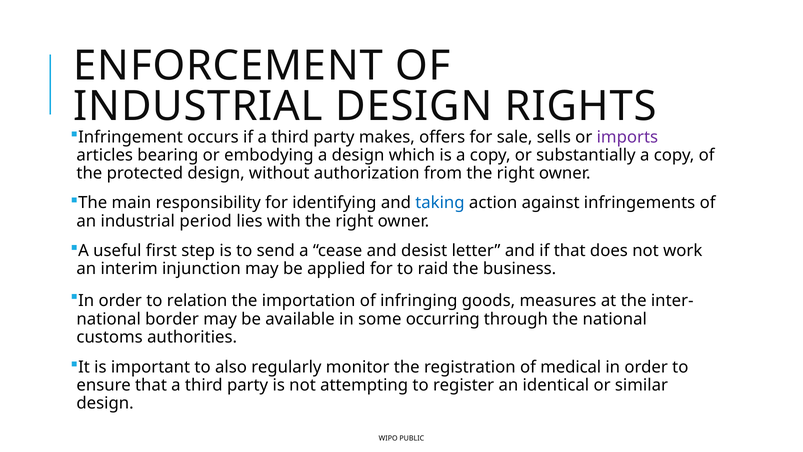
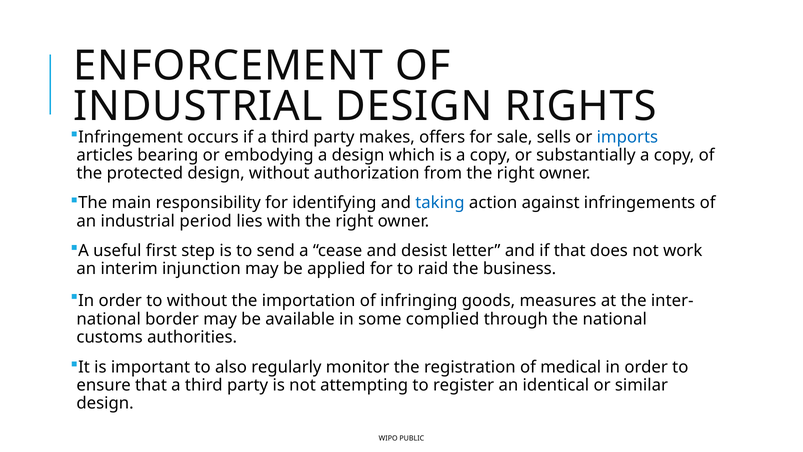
imports colour: purple -> blue (627, 137)
to relation: relation -> without (197, 301)
occurring: occurring -> complied (443, 319)
